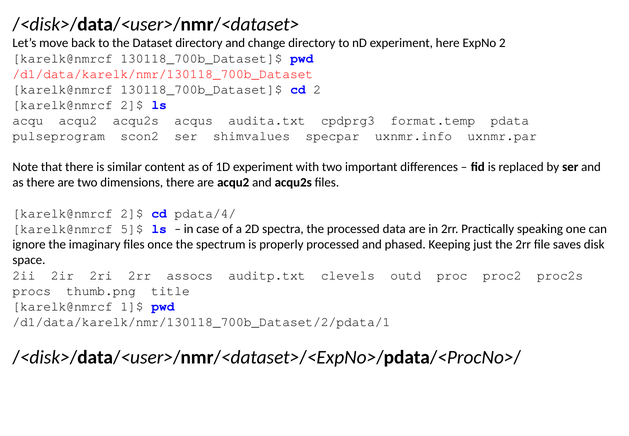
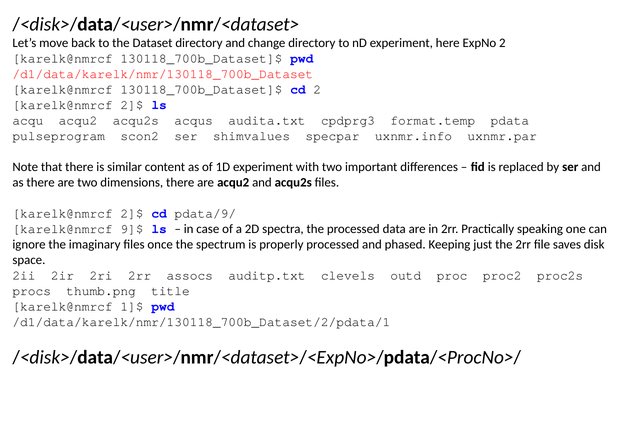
pdata/4/: pdata/4/ -> pdata/9/ (205, 213)
5]$: 5]$ -> 9]$ (132, 229)
